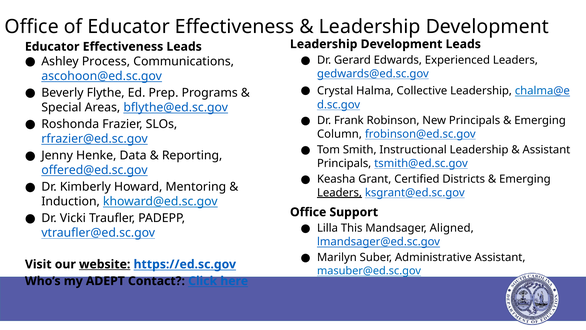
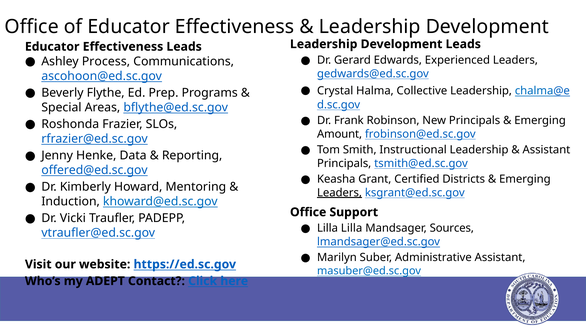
Column: Column -> Amount (340, 134)
Lilla This: This -> Lilla (352, 228)
Aligned: Aligned -> Sources (452, 228)
website underline: present -> none (105, 264)
